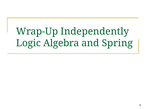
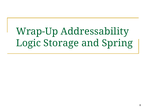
Independently: Independently -> Addressability (95, 32)
Algebra: Algebra -> Storage (61, 43)
